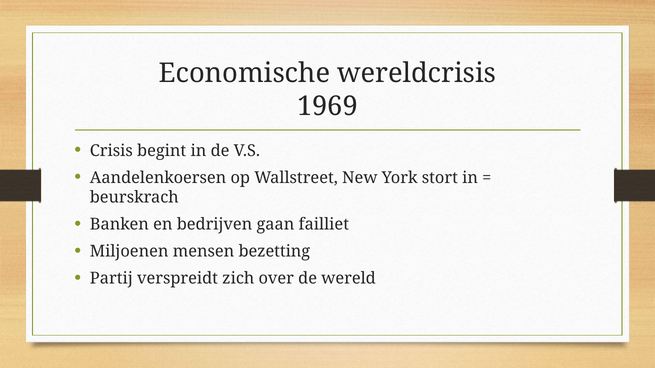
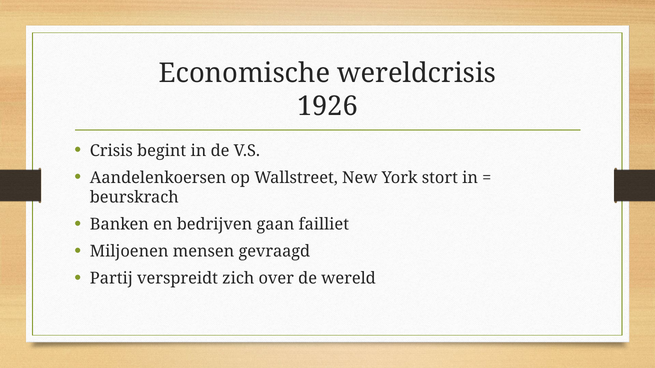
1969: 1969 -> 1926 (328, 106)
bezetting: bezetting -> gevraagd (274, 252)
